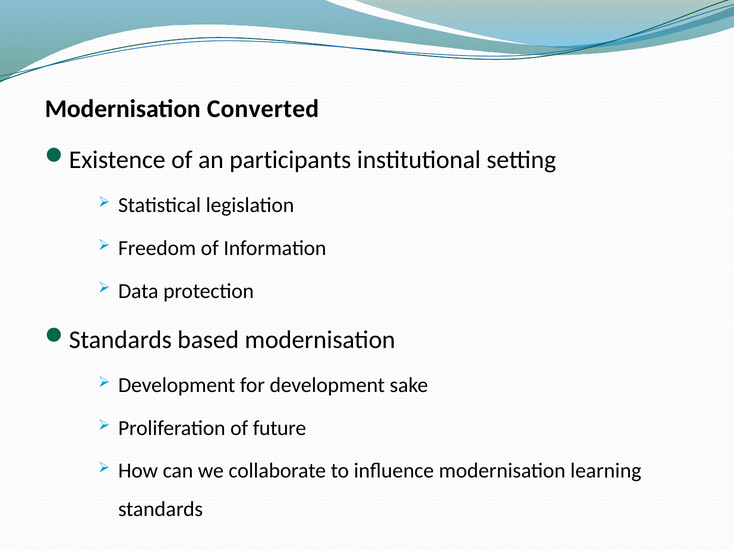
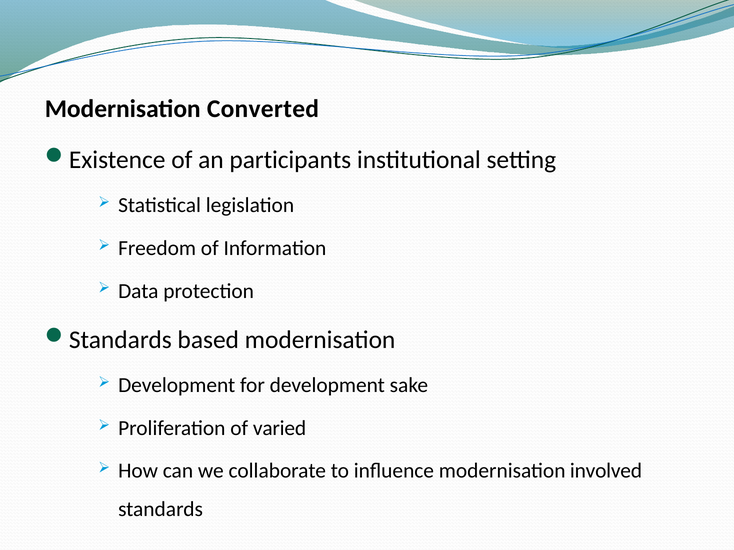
future: future -> varied (280, 428)
learning: learning -> involved (606, 471)
